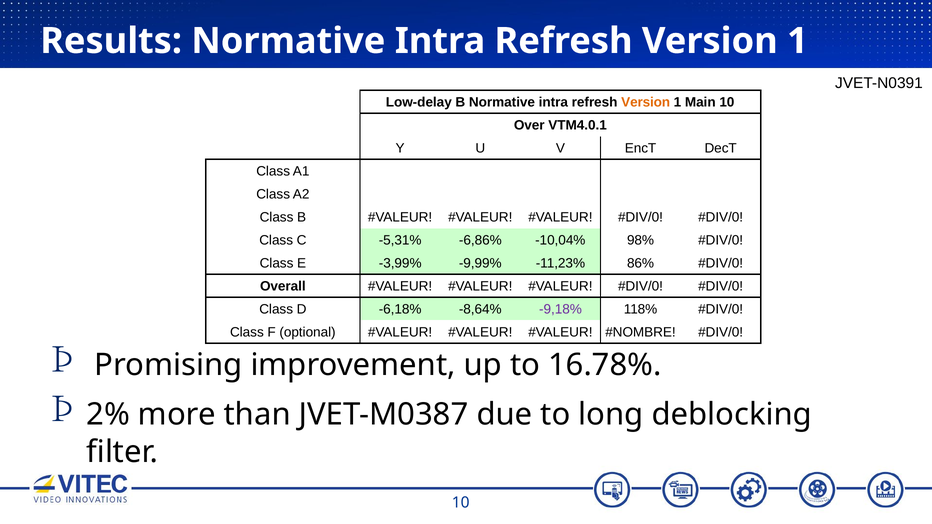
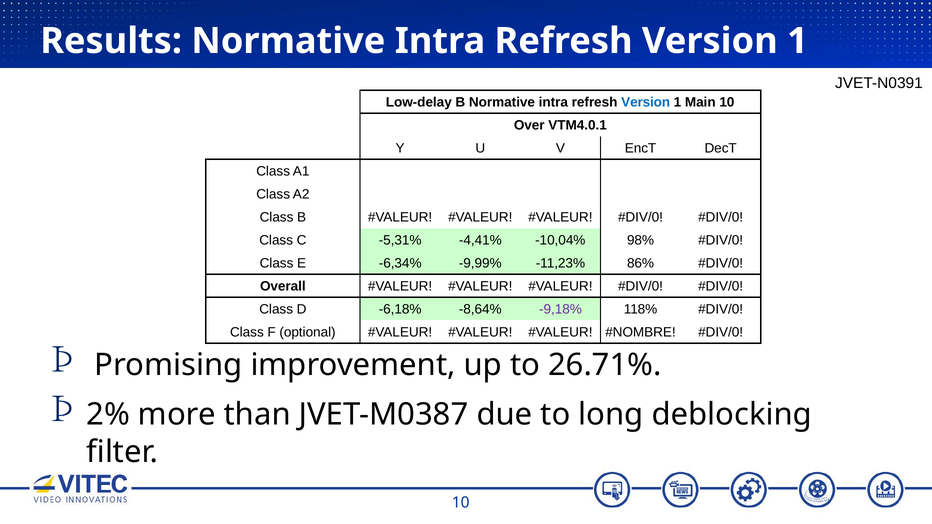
Version colour: orange -> blue (646, 102)
-6,86%: -6,86% -> -4,41% (480, 240)
-3,99%: -3,99% -> -6,34% (400, 263)
16.78%: 16.78% -> 26.71% (605, 365)
